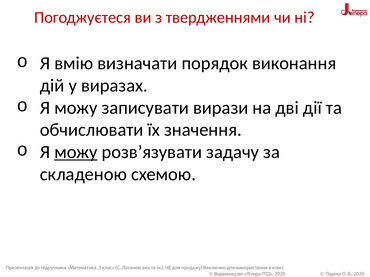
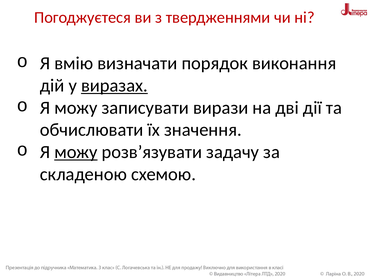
виразах underline: none -> present (114, 86)
